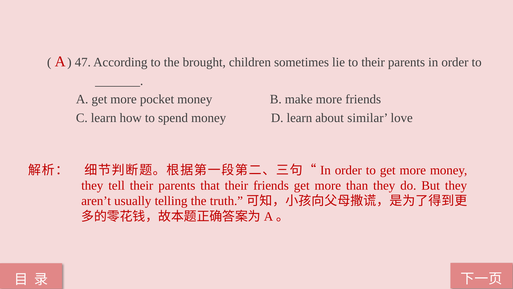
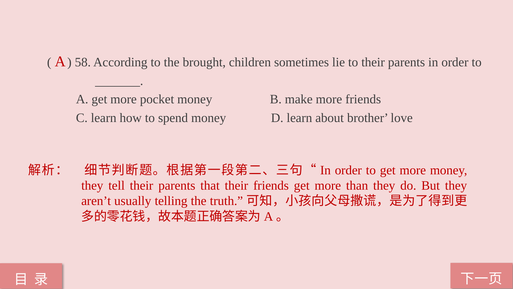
47: 47 -> 58 (83, 62)
similar: similar -> brother (368, 118)
